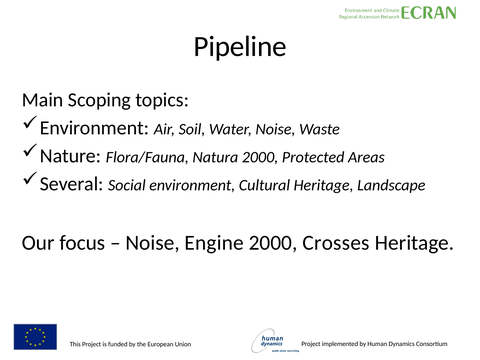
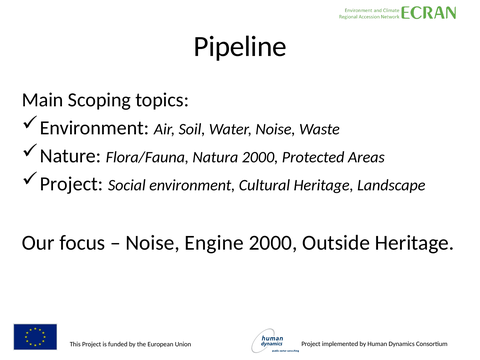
Several: Several -> Project (72, 184)
Crosses: Crosses -> Outside (336, 243)
